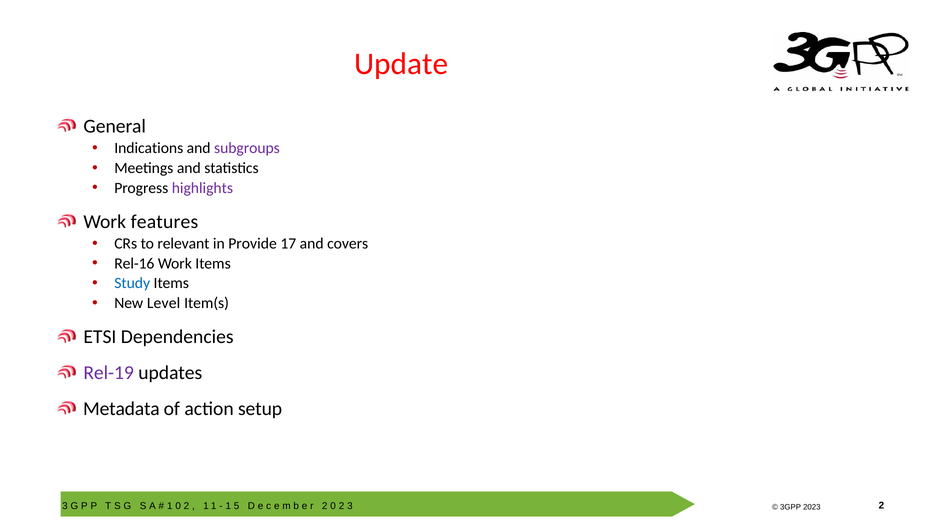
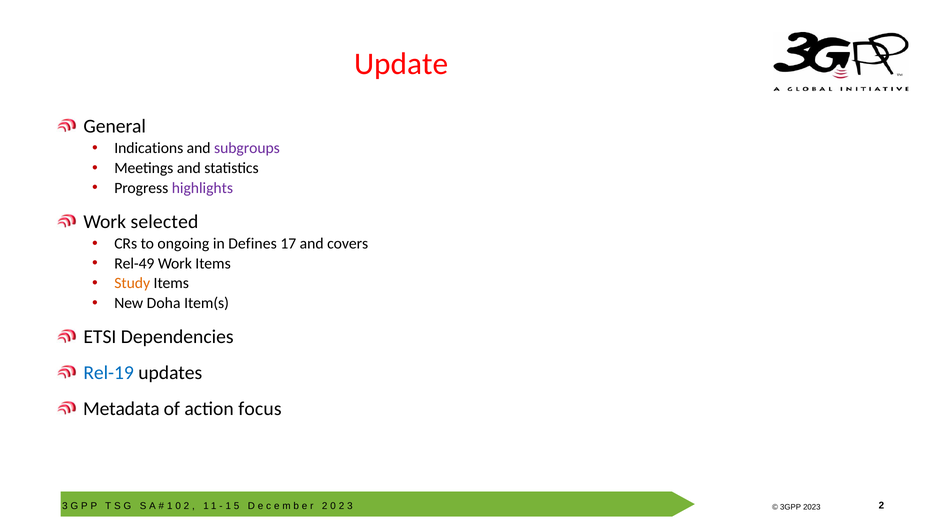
features: features -> selected (164, 221)
relevant: relevant -> ongoing (183, 243)
Provide: Provide -> Defines (253, 243)
Rel-16: Rel-16 -> Rel-49 (134, 263)
Study colour: blue -> orange (132, 283)
Level: Level -> Doha (164, 303)
Rel-19 colour: purple -> blue (109, 373)
setup: setup -> focus (260, 408)
